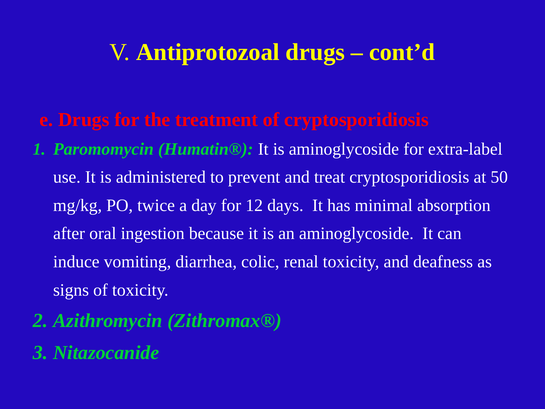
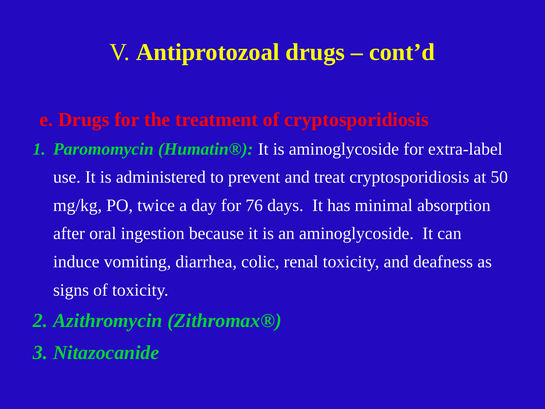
12: 12 -> 76 (254, 205)
